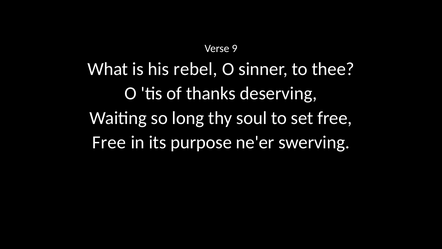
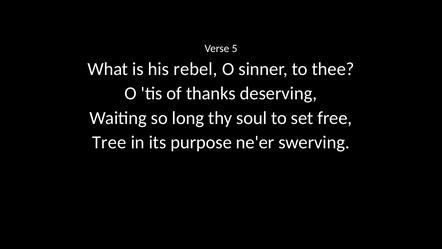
9: 9 -> 5 (235, 48)
Free: Free -> Tree (109, 142)
